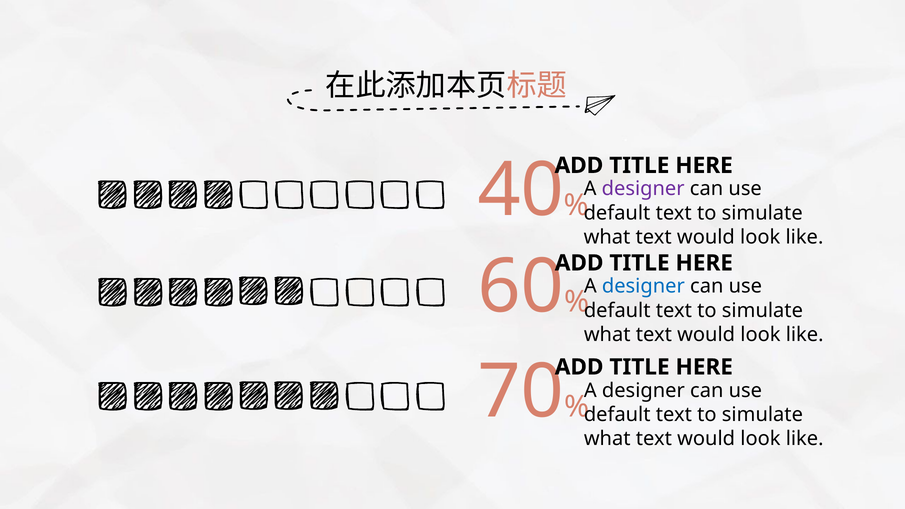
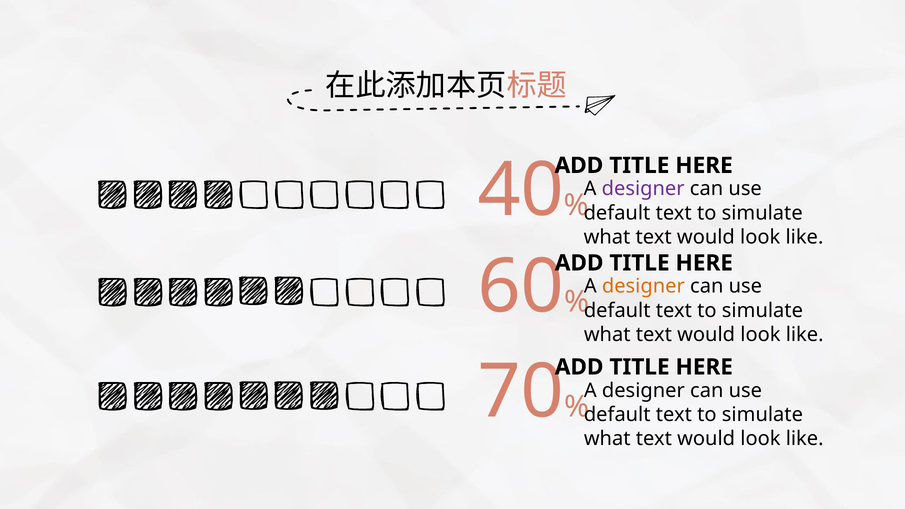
designer colour: blue -> orange (643, 286)
